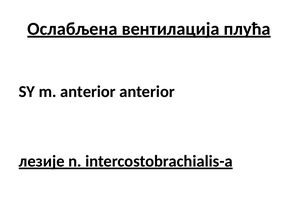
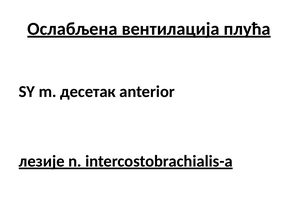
m anterior: anterior -> десетак (88, 91)
